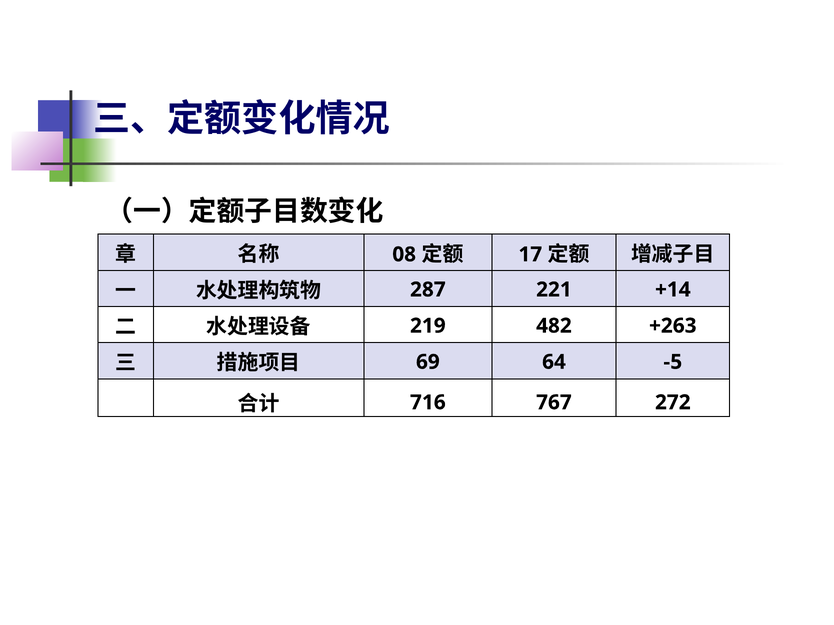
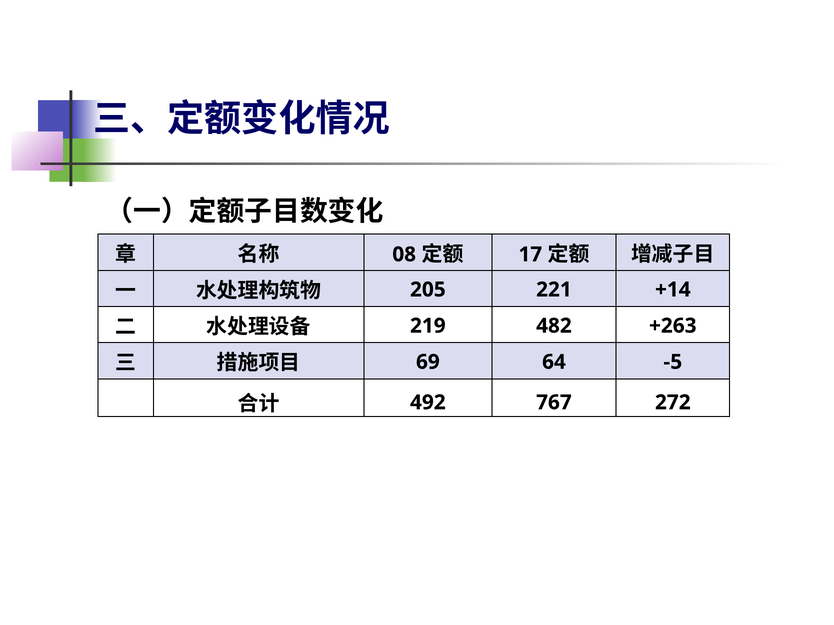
287: 287 -> 205 (428, 290)
716: 716 -> 492 (428, 403)
